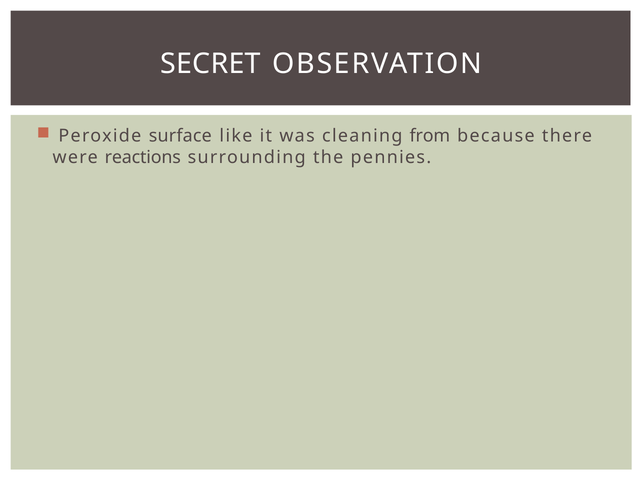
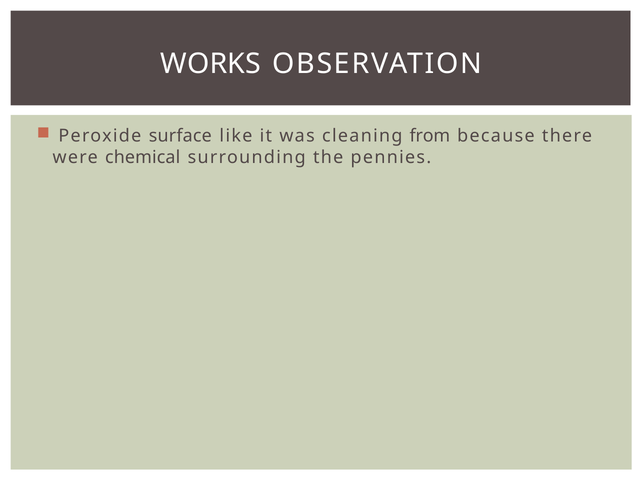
SECRET: SECRET -> WORKS (211, 64)
reactions: reactions -> chemical (143, 158)
